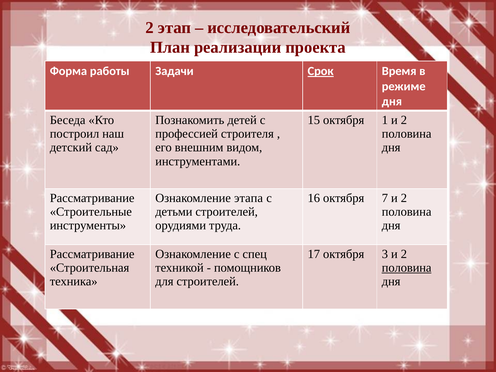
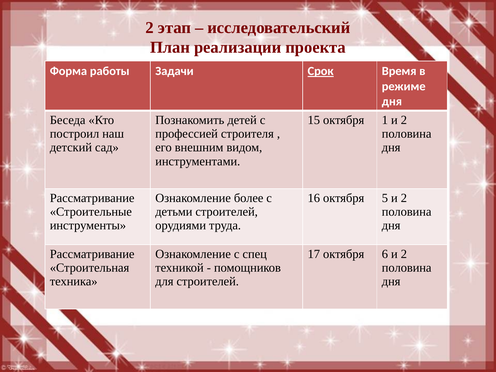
этапа: этапа -> более (249, 198)
7: 7 -> 5 (385, 198)
3: 3 -> 6 (385, 254)
половина underline: present -> none (407, 268)
